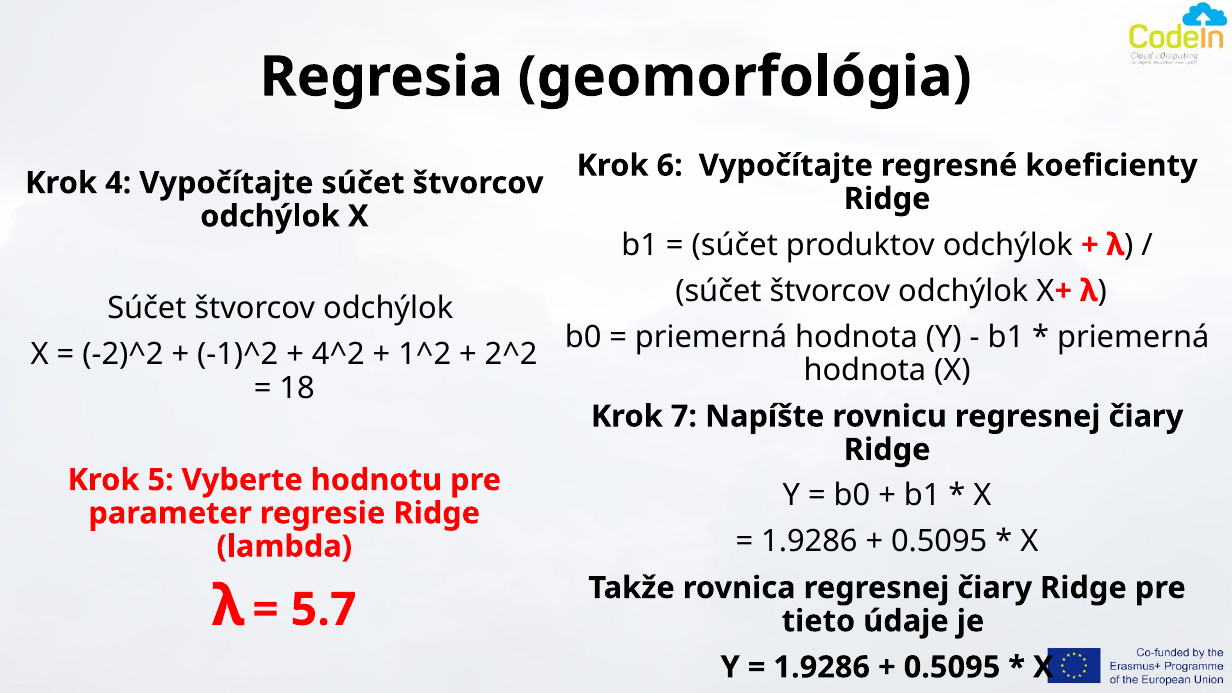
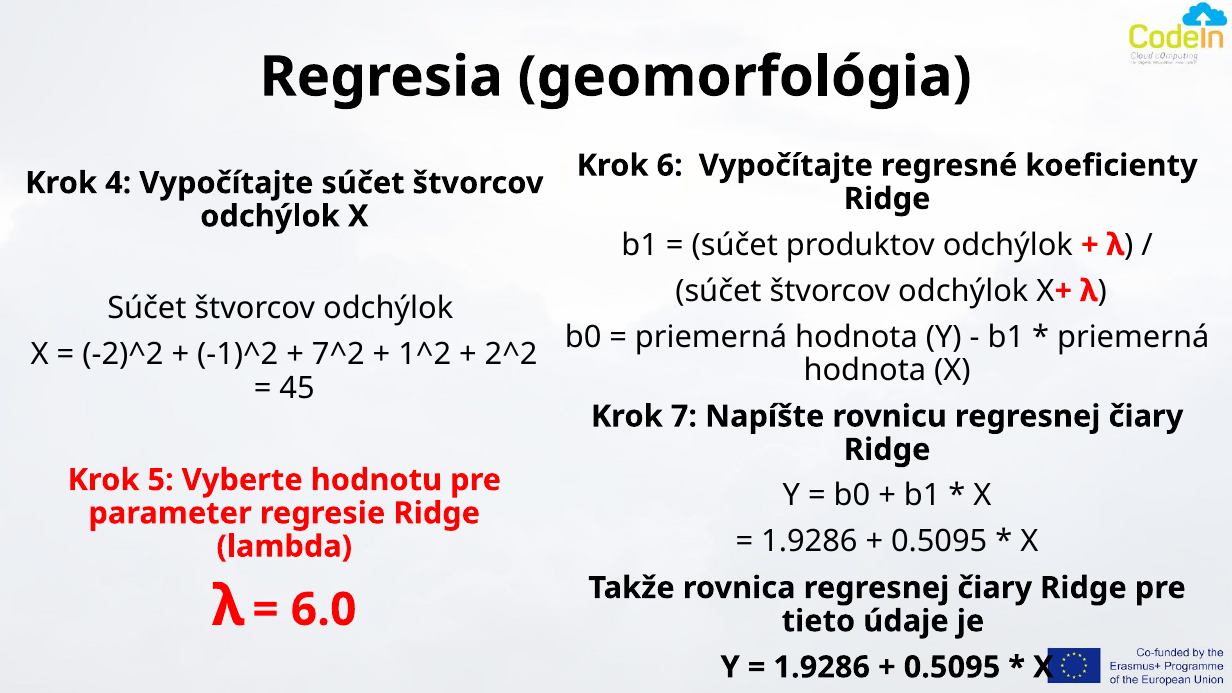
4^2: 4^2 -> 7^2 (338, 355)
18: 18 -> 45 (297, 388)
5.7: 5.7 -> 6.0 (324, 610)
